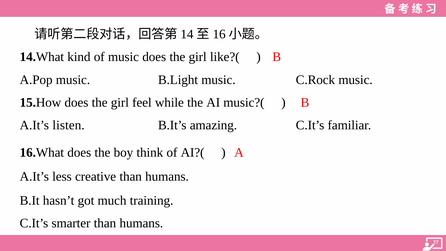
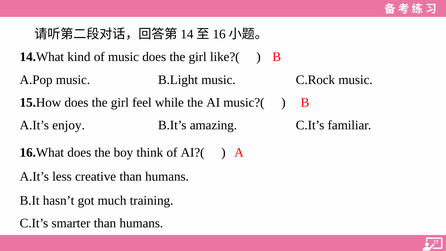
listen: listen -> enjoy (69, 125)
